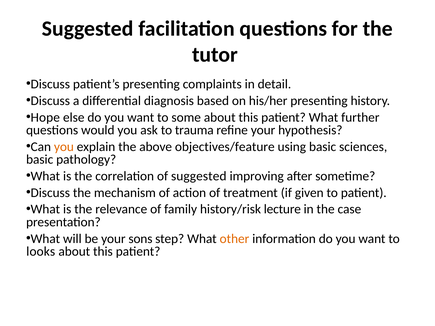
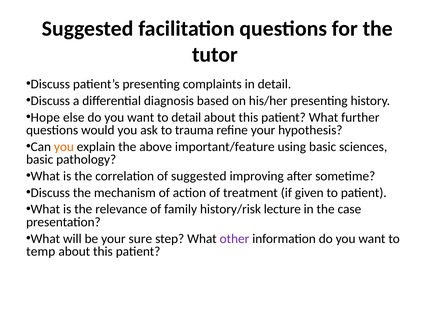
to some: some -> detail (186, 117)
objectives/feature: objectives/feature -> important/feature (225, 147)
sons: sons -> sure (140, 239)
other colour: orange -> purple (234, 239)
looks: looks -> temp (41, 252)
